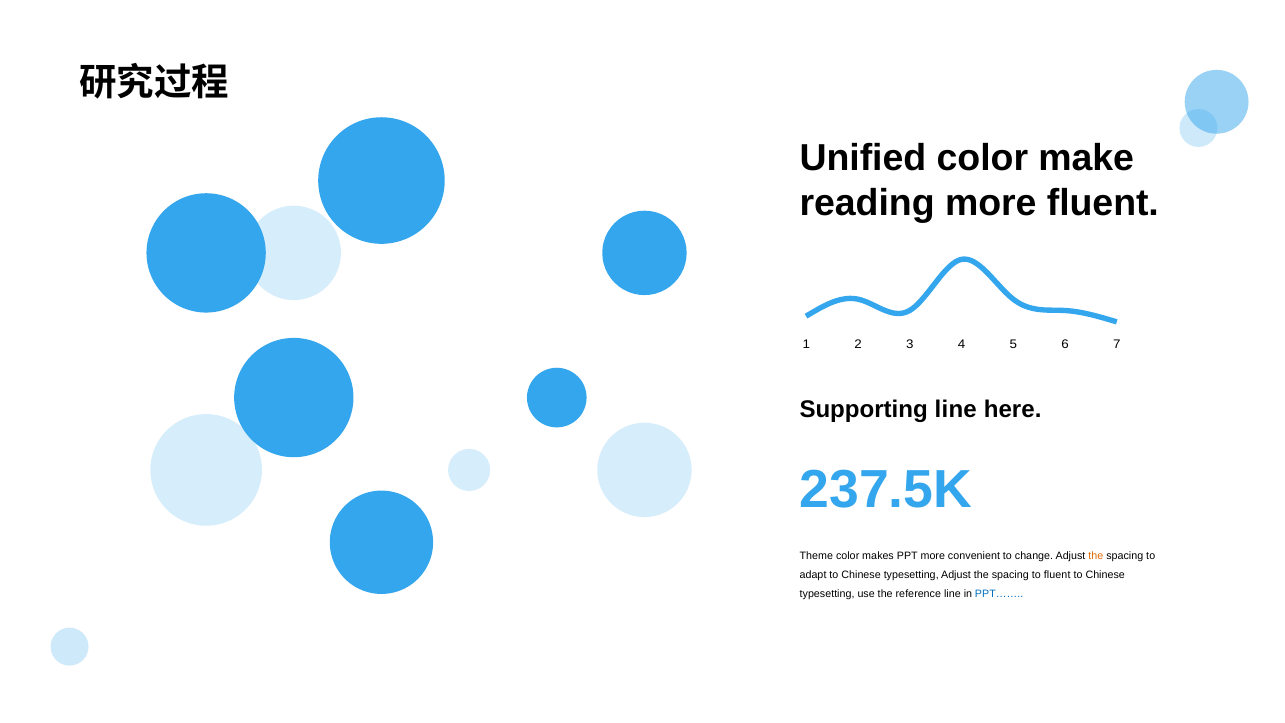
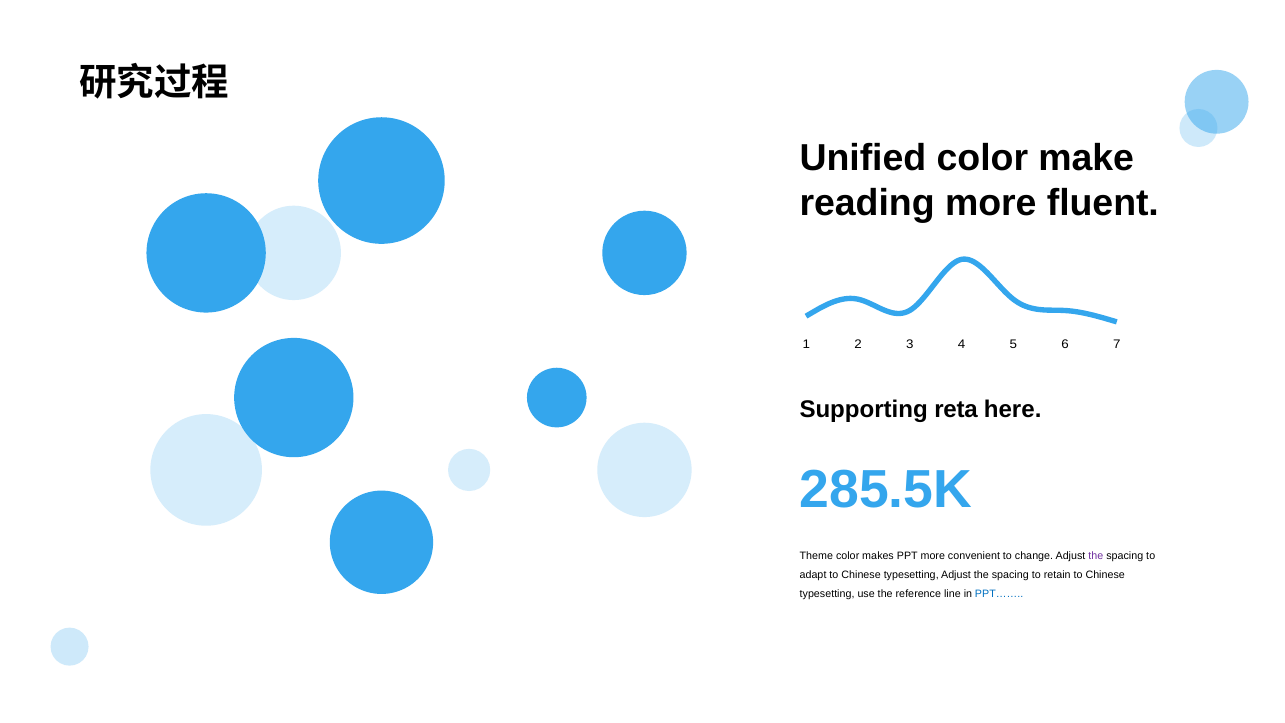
Supporting line: line -> reta (956, 409)
237.5K: 237.5K -> 285.5K (886, 490)
the colour: orange -> purple (1096, 555)
to fluent: fluent -> retain (1057, 575)
